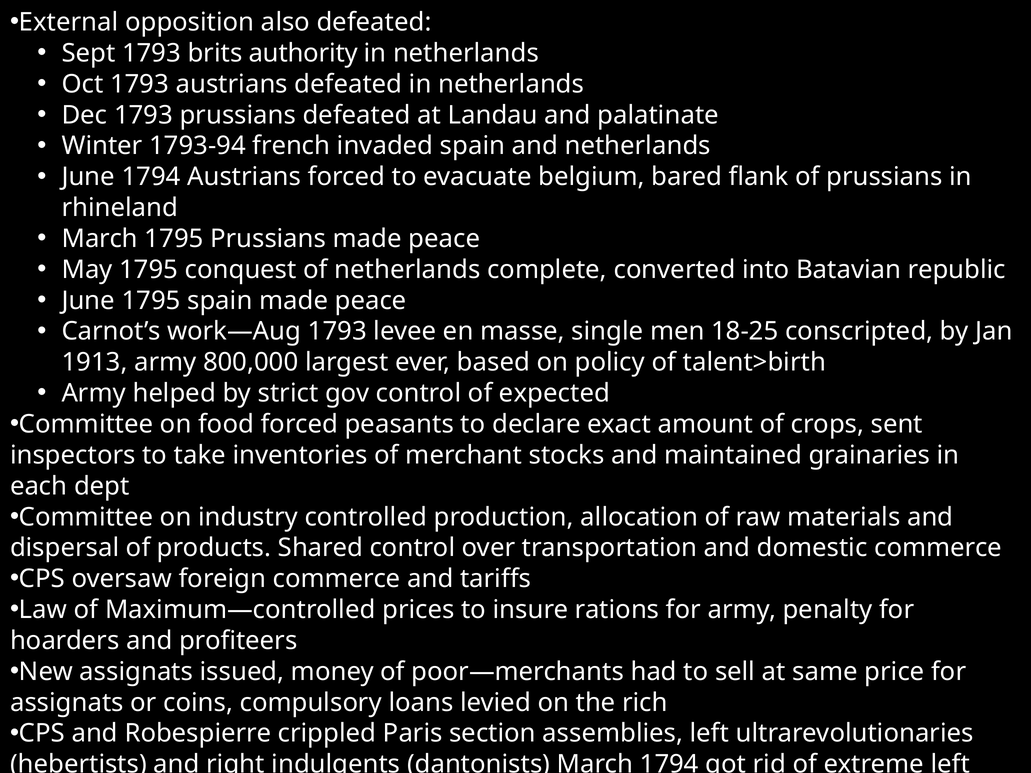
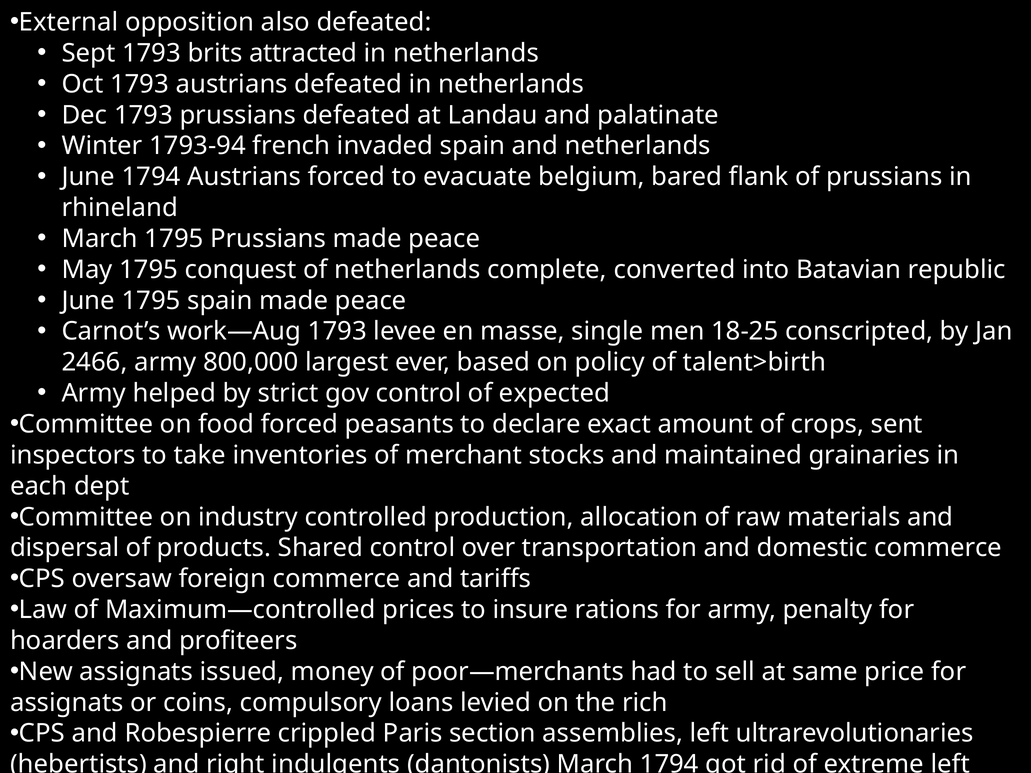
authority: authority -> attracted (303, 53)
1913: 1913 -> 2466 (95, 363)
